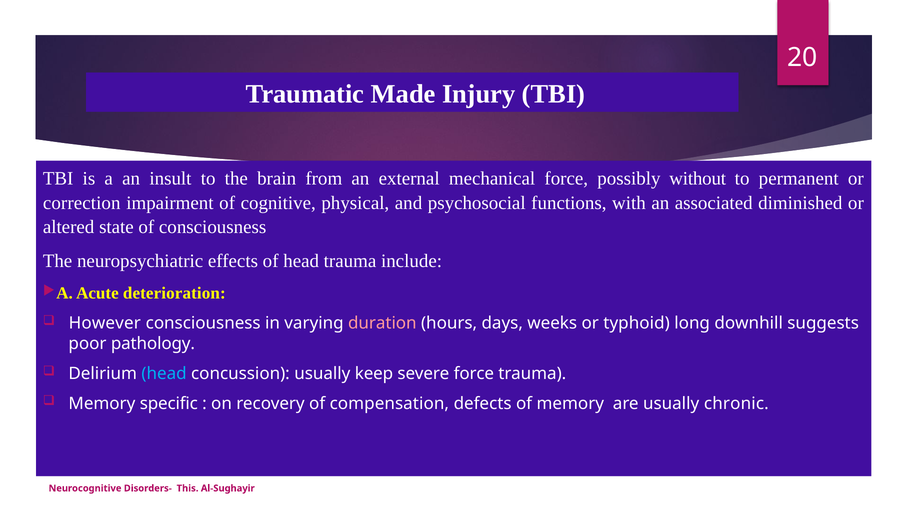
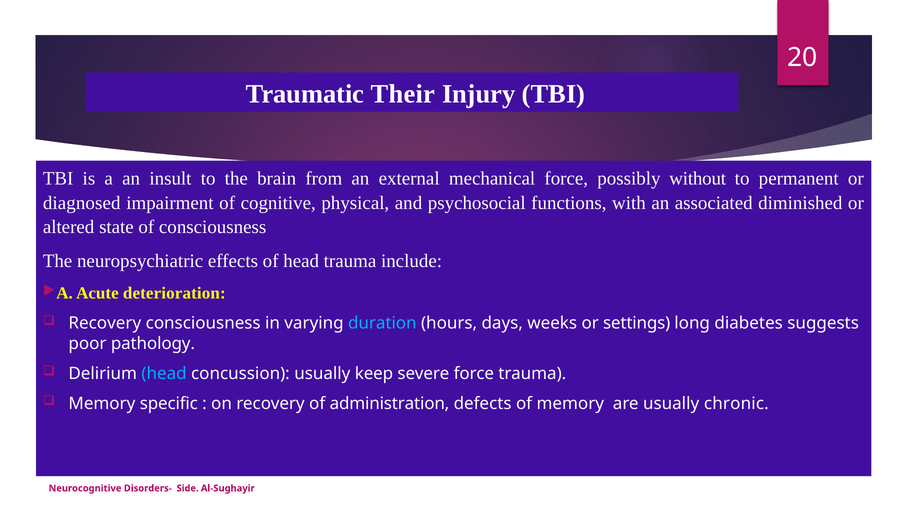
Made: Made -> Their (403, 94)
correction: correction -> diagnosed (82, 203)
However: However -> Recovery (105, 323)
duration colour: pink -> light blue (382, 323)
typhoid: typhoid -> settings (637, 323)
downhill: downhill -> diabetes (749, 323)
compensation: compensation -> administration (389, 403)
This: This -> Side (188, 488)
